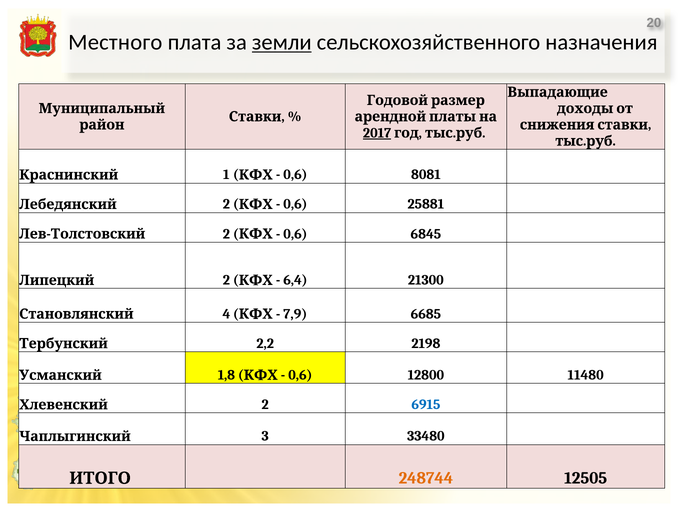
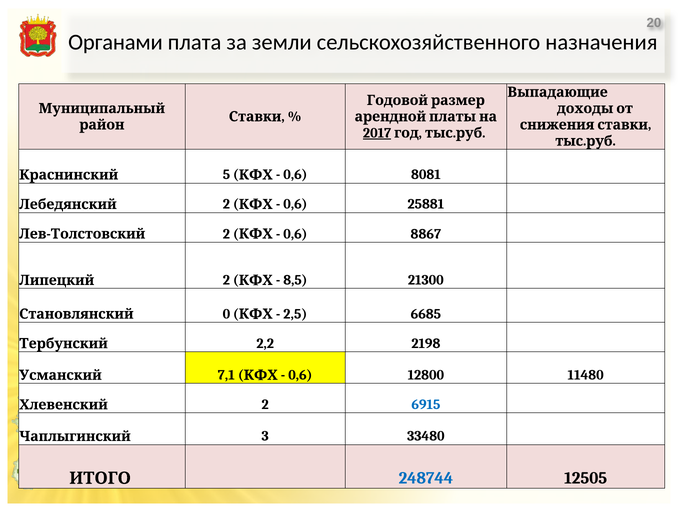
Местного: Местного -> Органами (115, 42)
земли underline: present -> none (282, 42)
1: 1 -> 5 (226, 175)
6845: 6845 -> 8867 (426, 234)
6,4: 6,4 -> 8,5 (295, 280)
4: 4 -> 0 (226, 314)
7,9: 7,9 -> 2,5 (295, 314)
1,8: 1,8 -> 7,1 (226, 375)
248744 colour: orange -> blue (426, 478)
